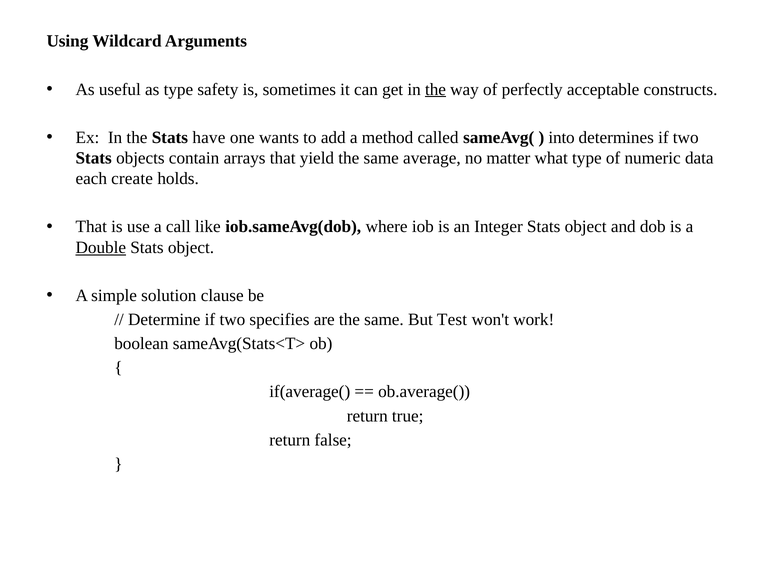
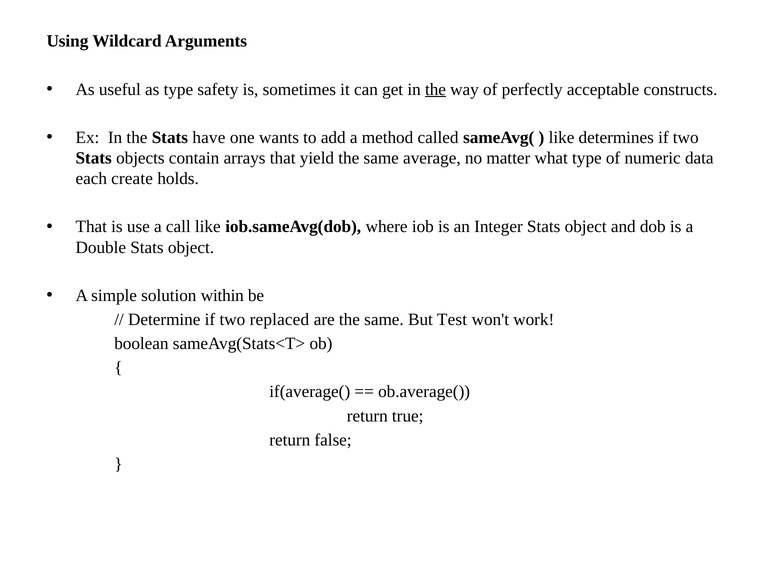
into: into -> like (562, 138)
Double underline: present -> none (101, 248)
clause: clause -> within (222, 296)
specifies: specifies -> replaced (279, 320)
